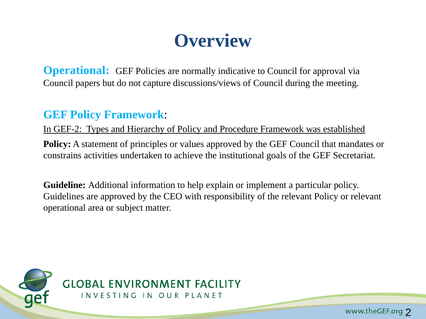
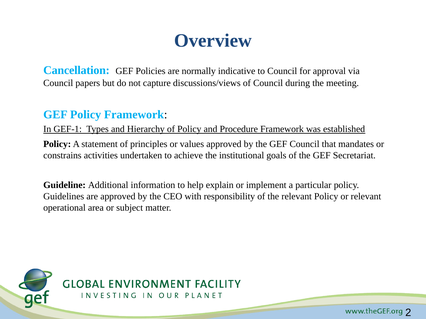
Operational: Operational -> Cancellation (76, 70)
GEF-2: GEF-2 -> GEF-1 (68, 129)
